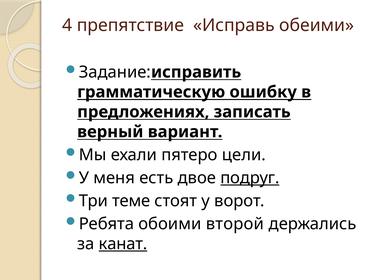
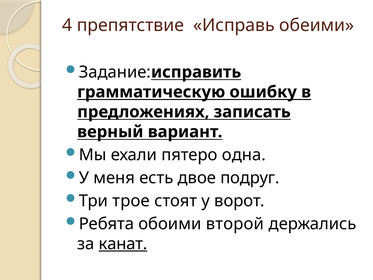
цели: цели -> одна (244, 155)
подруг underline: present -> none (250, 178)
теме: теме -> трое (131, 201)
